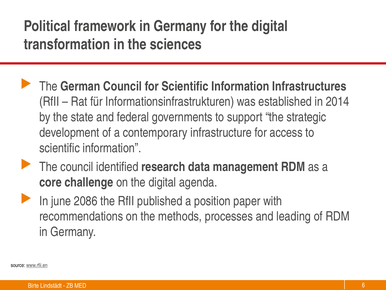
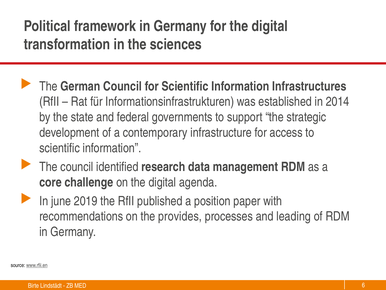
2086: 2086 -> 2019 (86, 201)
methods: methods -> provides (180, 216)
